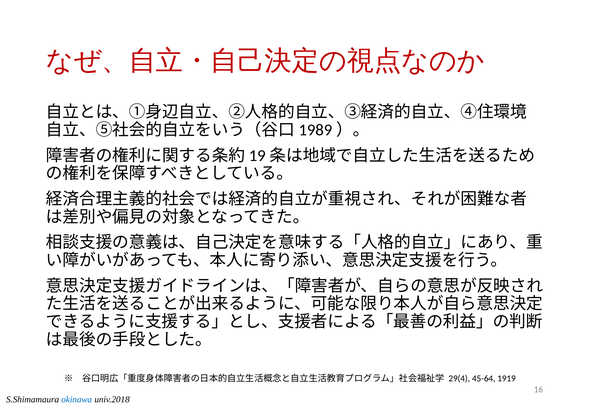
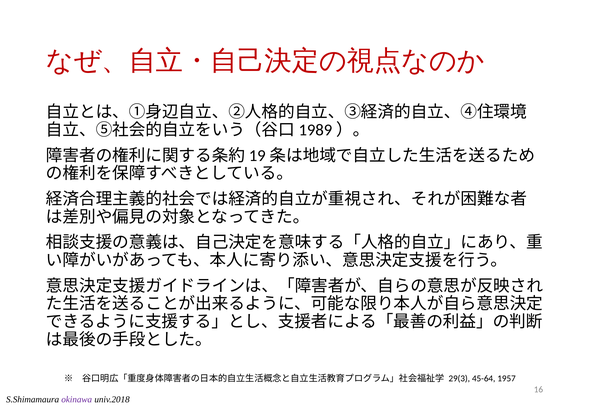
29(4: 29(4 -> 29(3 (459, 378)
1919: 1919 -> 1957 (507, 378)
okinawa colour: blue -> purple (77, 399)
